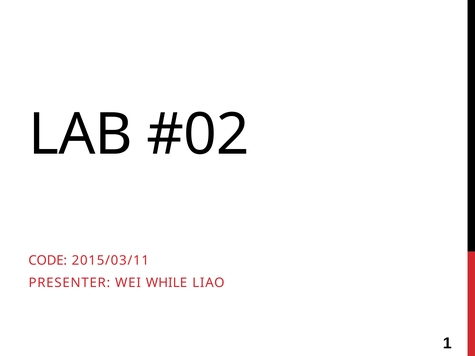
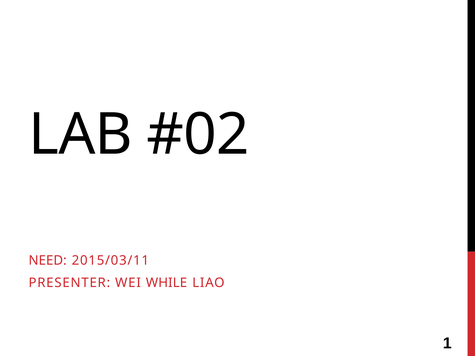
CODE: CODE -> NEED (48, 261)
